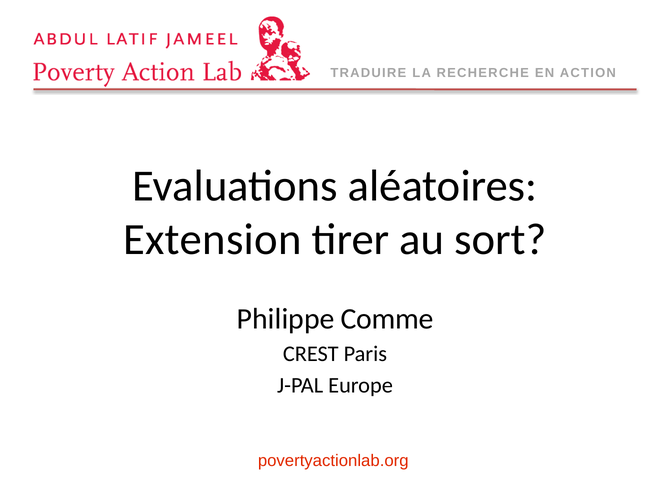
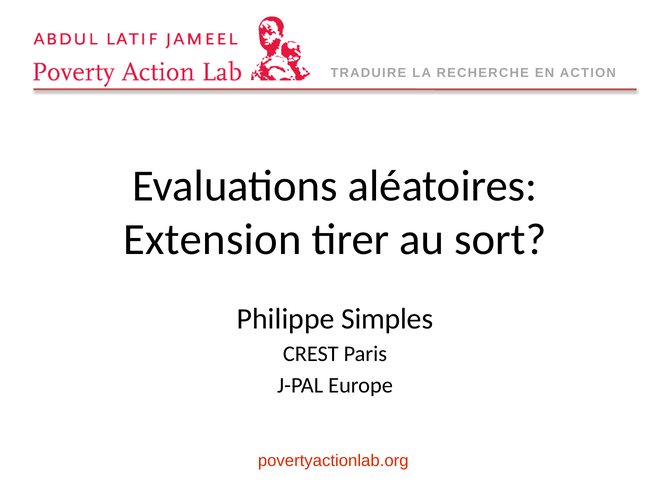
Comme: Comme -> Simples (387, 319)
